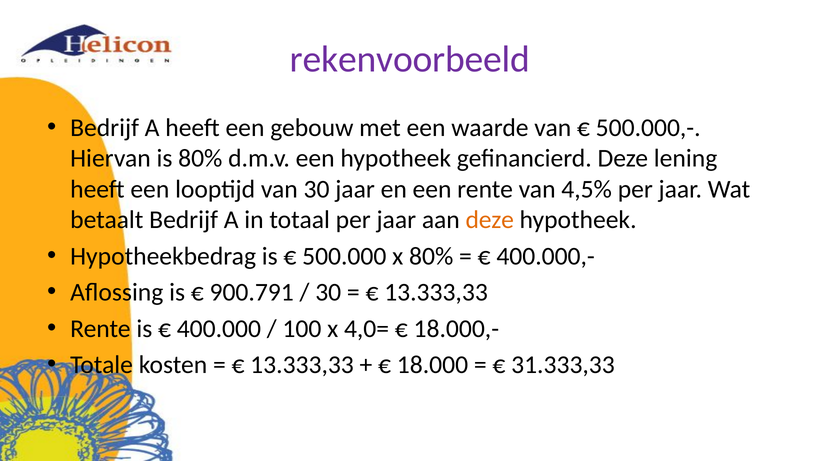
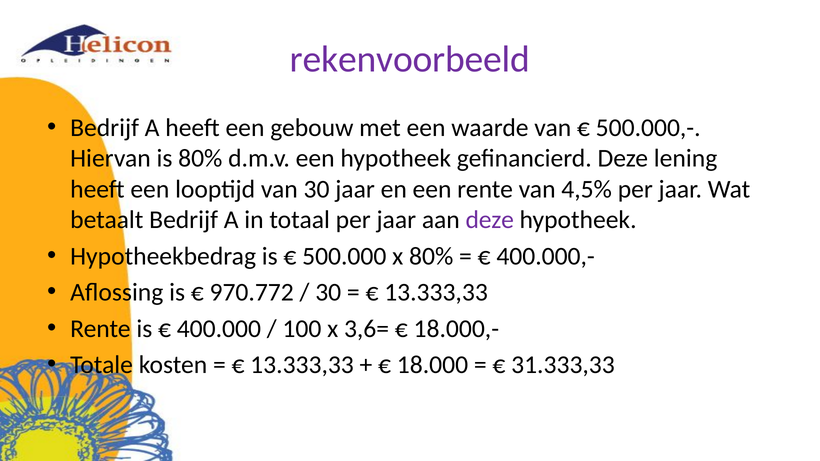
deze colour: orange -> purple (490, 220)
900.791: 900.791 -> 970.772 (252, 293)
4,0=: 4,0= -> 3,6= (367, 329)
